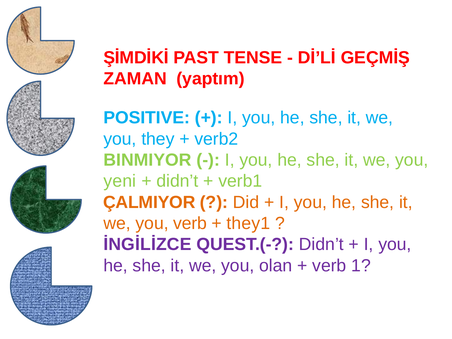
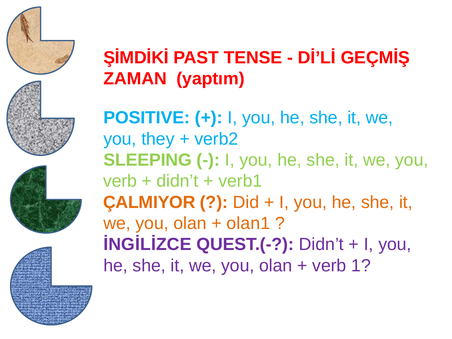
BINMIYOR: BINMIYOR -> SLEEPING (148, 160)
yeni: yeni -> verb (120, 181)
verb: verb -> olan (190, 223)
they1: they1 -> olan1 (248, 223)
